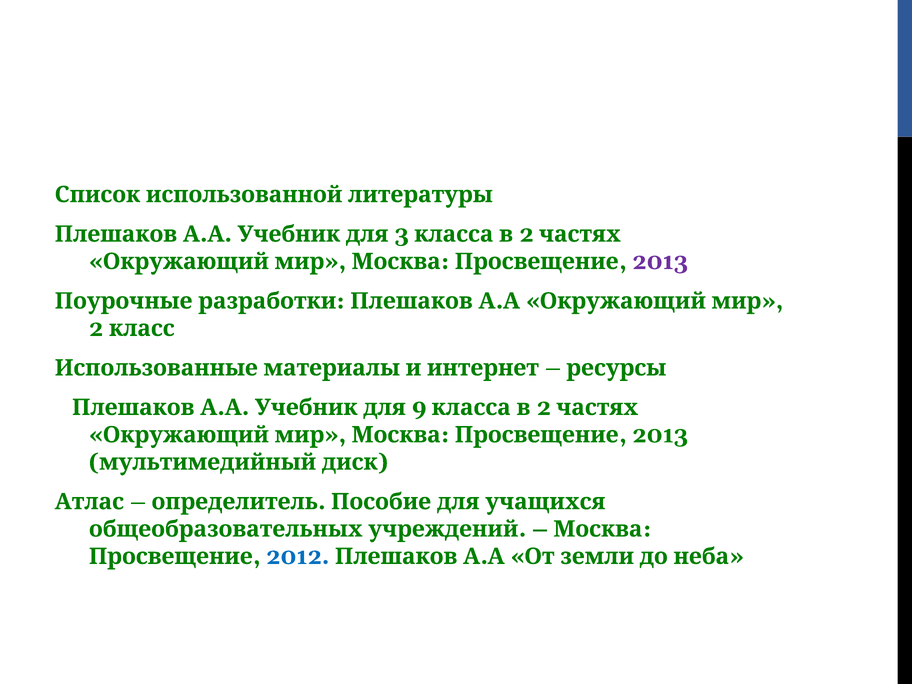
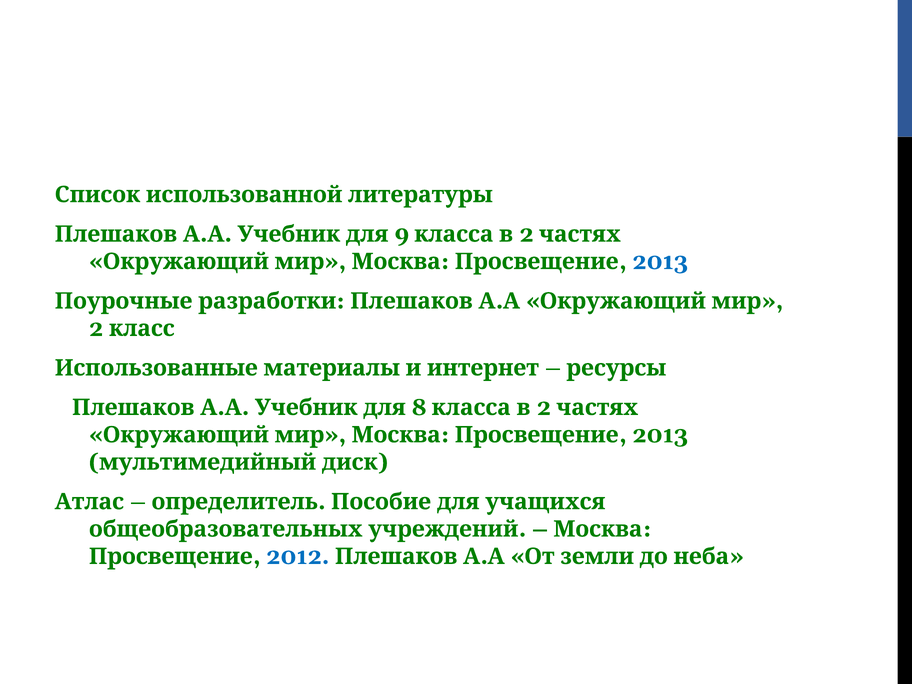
3: 3 -> 9 (402, 234)
2013 colour: purple -> blue (660, 262)
9: 9 -> 8 (419, 407)
